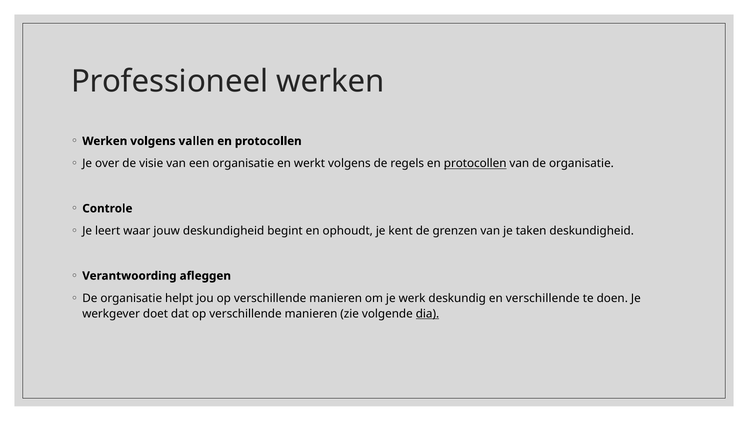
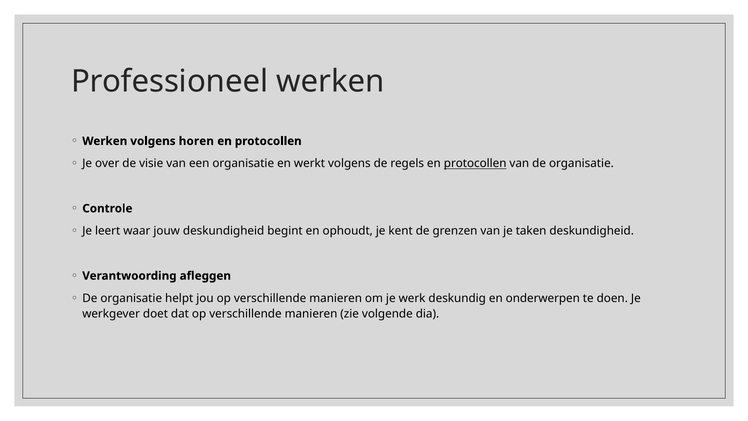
vallen: vallen -> horen (196, 141)
en verschillende: verschillende -> onderwerpen (543, 298)
dia underline: present -> none (427, 314)
